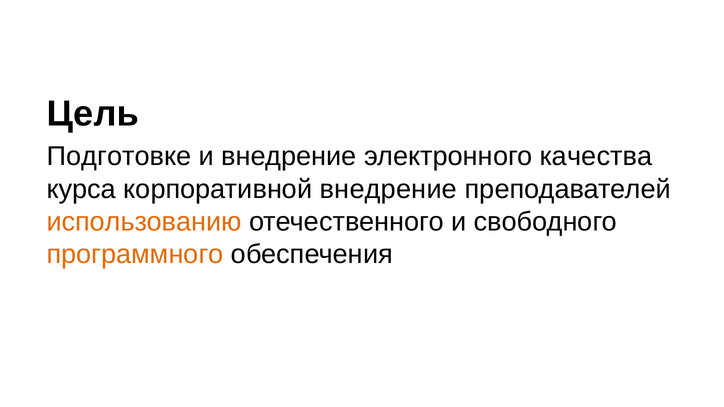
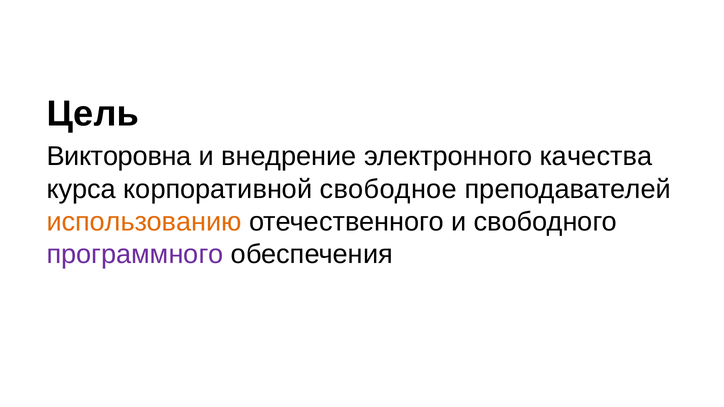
Подготовке: Подготовке -> Викторовна (119, 157)
корпоративной внедрение: внедрение -> свободное (388, 189)
программного colour: orange -> purple (135, 254)
